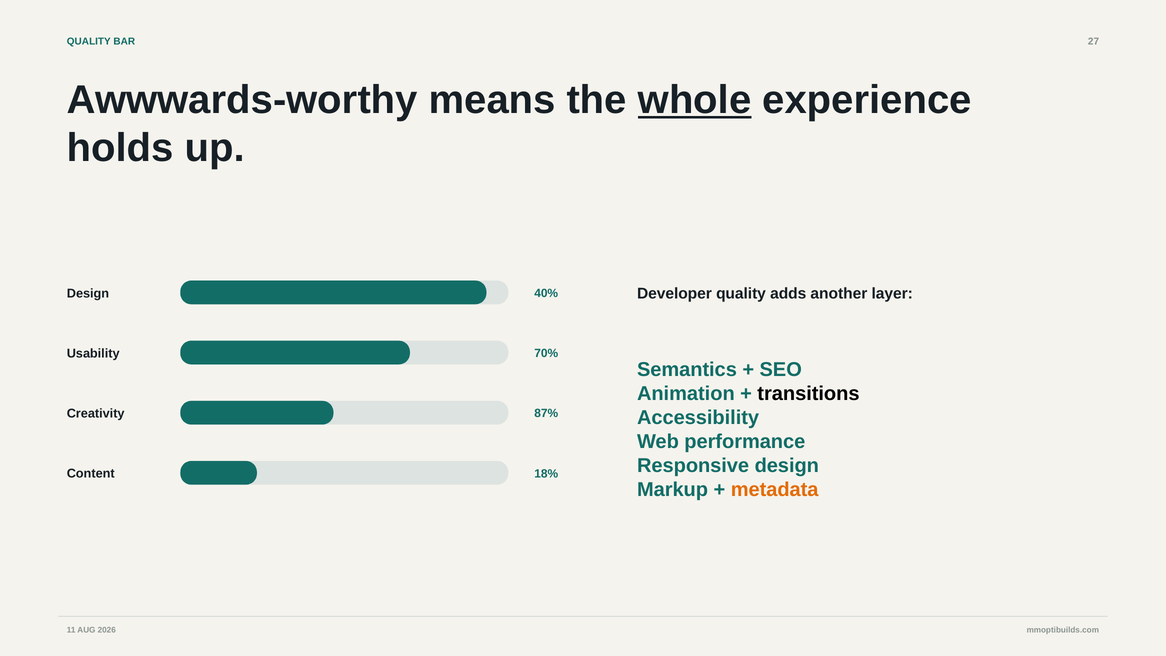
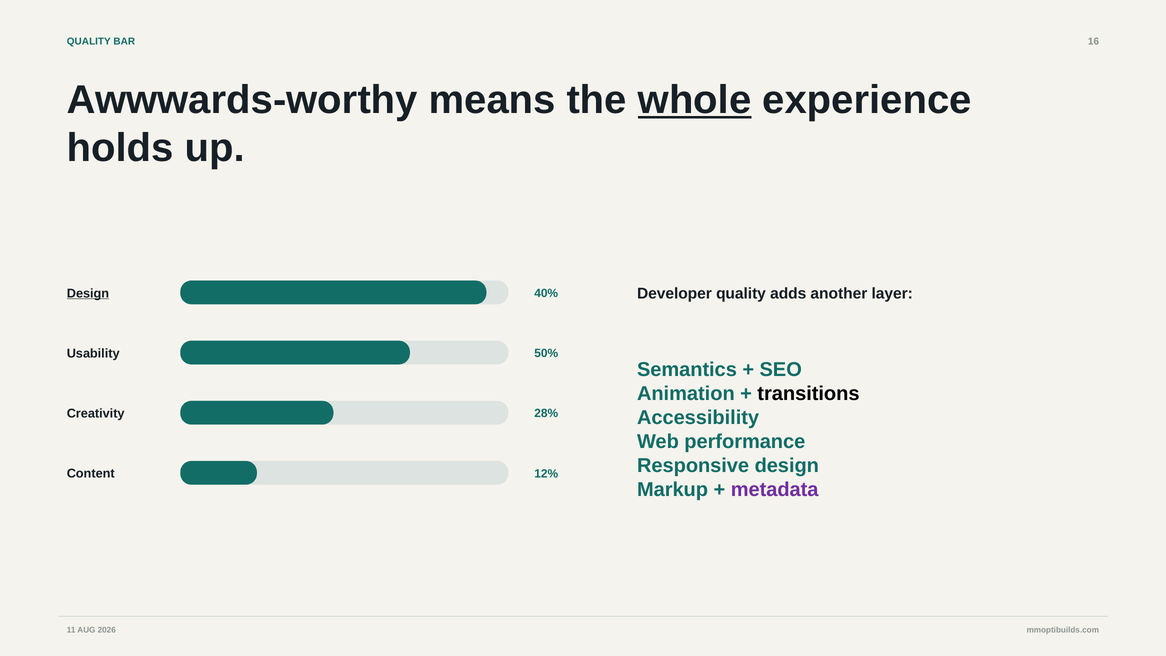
27: 27 -> 16 (1094, 42)
Design underline: none -> present (88, 293)
70%: 70% -> 50% (546, 353)
87%: 87% -> 28% (546, 413)
18%: 18% -> 12% (546, 474)
metadata colour: orange -> purple (775, 490)
